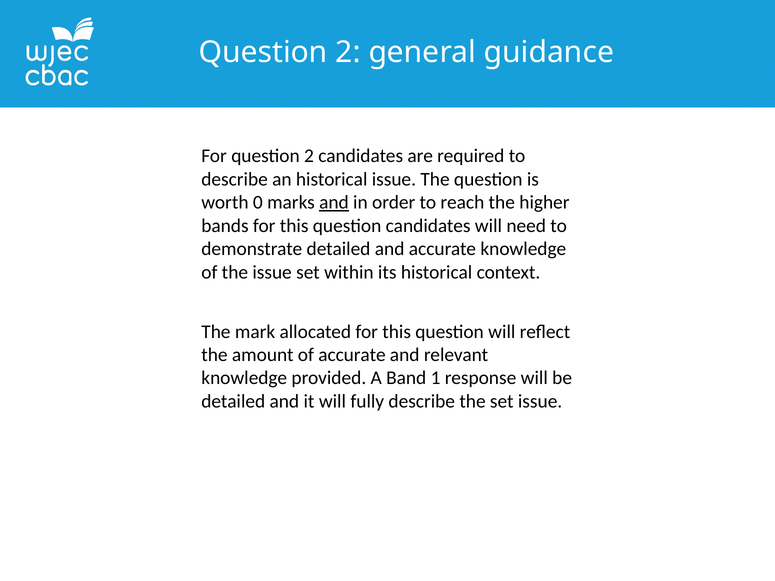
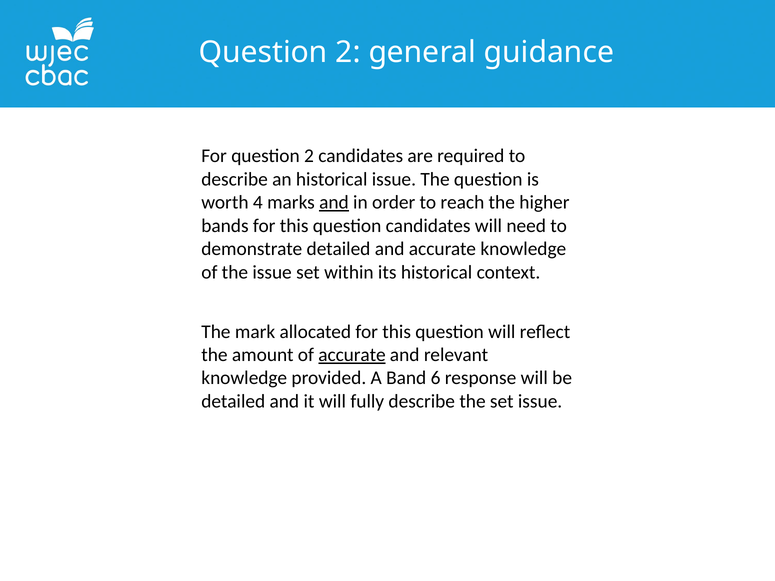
0: 0 -> 4 (258, 203)
accurate underline: none -> present (352, 355)
1: 1 -> 6 (436, 378)
